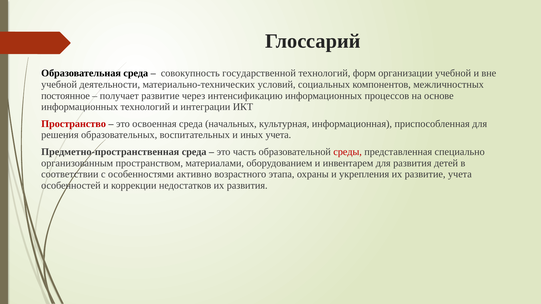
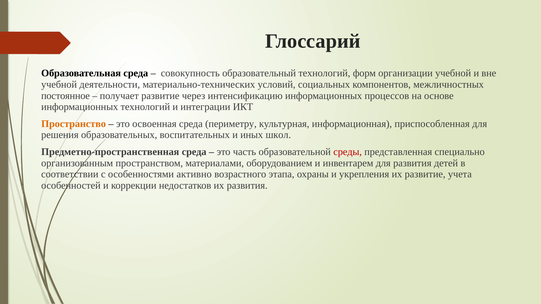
государственной: государственной -> образовательный (259, 73)
Пространство colour: red -> orange (74, 124)
начальных: начальных -> периметру (231, 124)
иных учета: учета -> школ (278, 135)
